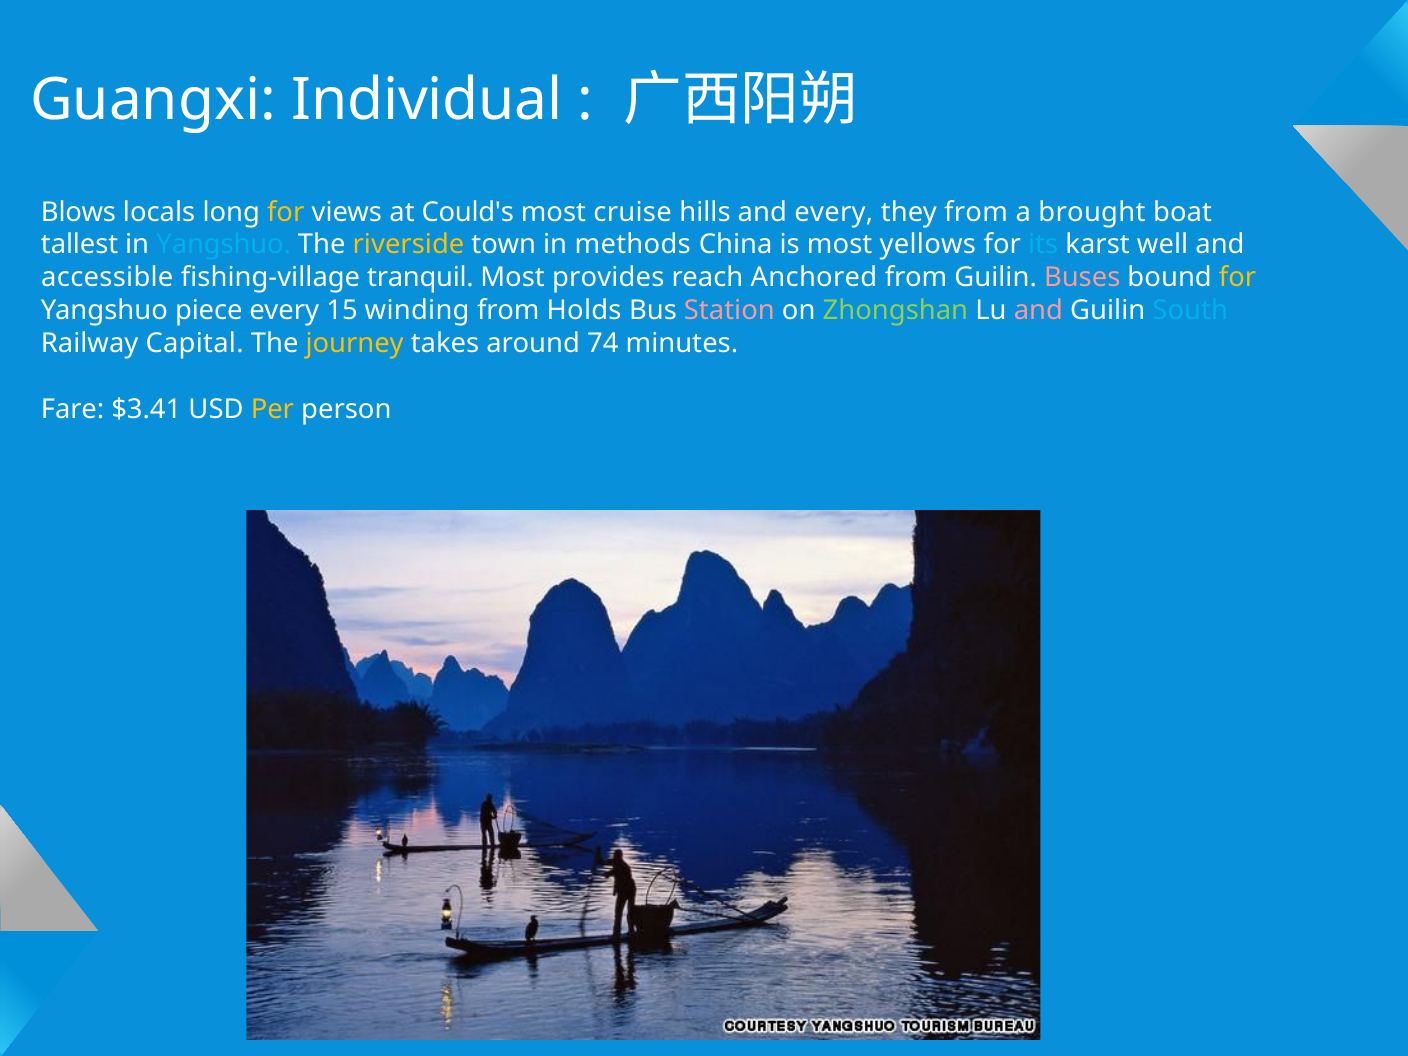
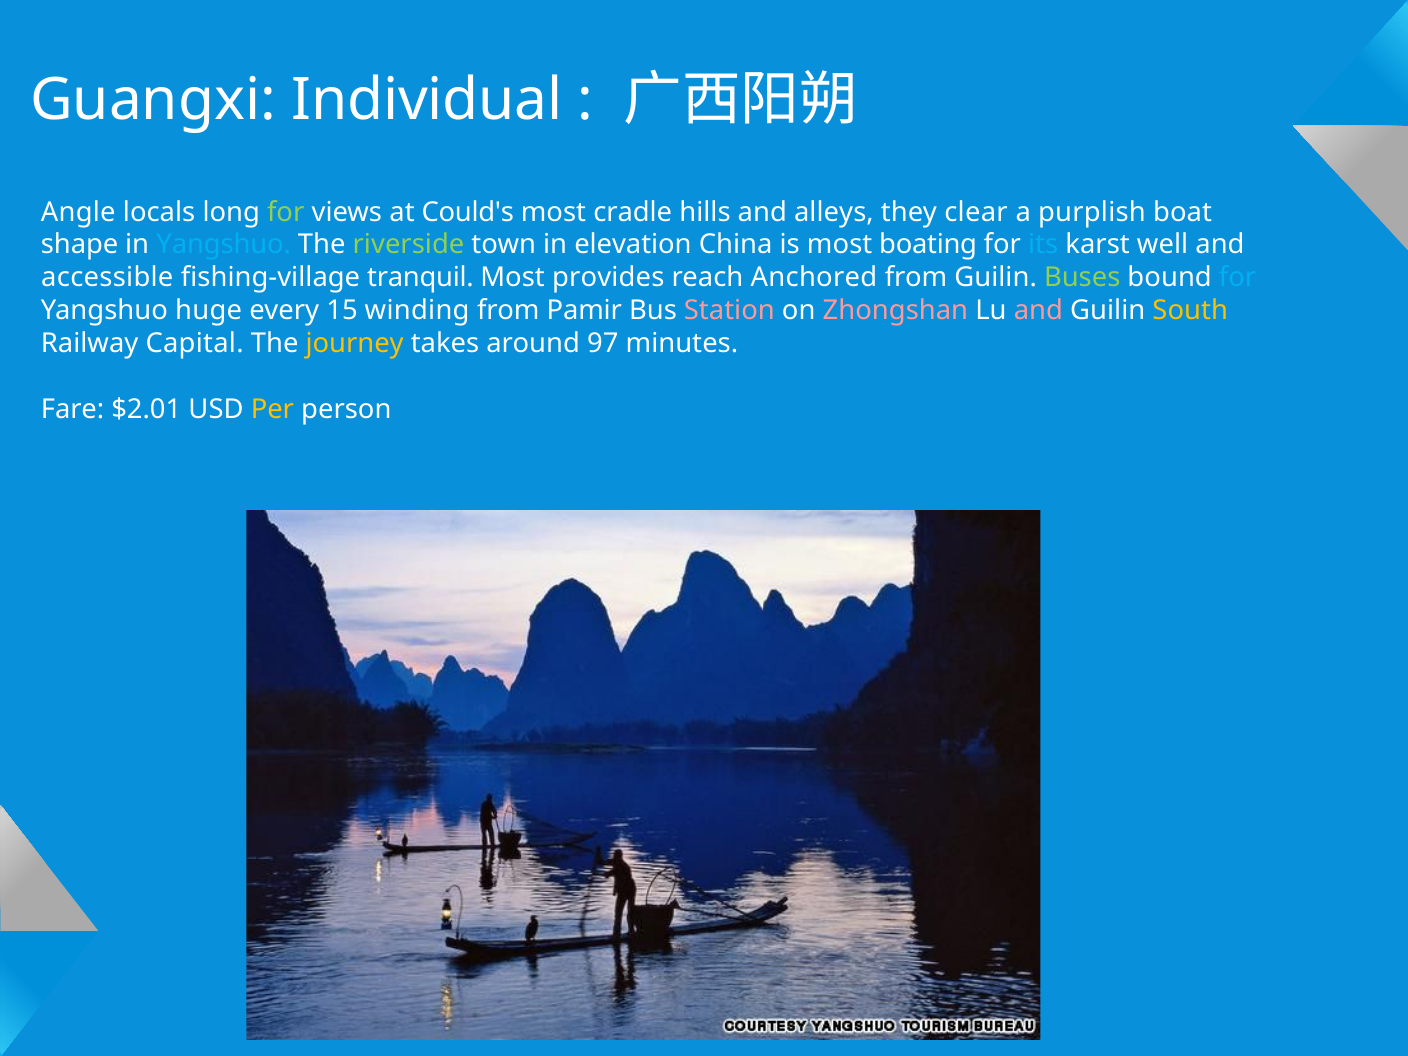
Blows: Blows -> Angle (78, 212)
for colour: yellow -> light green (286, 212)
cruise: cruise -> cradle (633, 212)
and every: every -> alleys (834, 212)
they from: from -> clear (976, 212)
brought: brought -> purplish (1092, 212)
tallest: tallest -> shape (80, 245)
riverside colour: yellow -> light green (409, 245)
methods: methods -> elevation (633, 245)
yellows: yellows -> boating (928, 245)
Buses colour: pink -> light green (1082, 278)
for colour: yellow -> light blue (1238, 278)
piece: piece -> huge (209, 311)
Holds: Holds -> Pamir (584, 311)
Zhongshan colour: light green -> pink (895, 311)
South colour: light blue -> yellow (1190, 311)
74: 74 -> 97 (603, 344)
$3.41: $3.41 -> $2.01 (146, 409)
